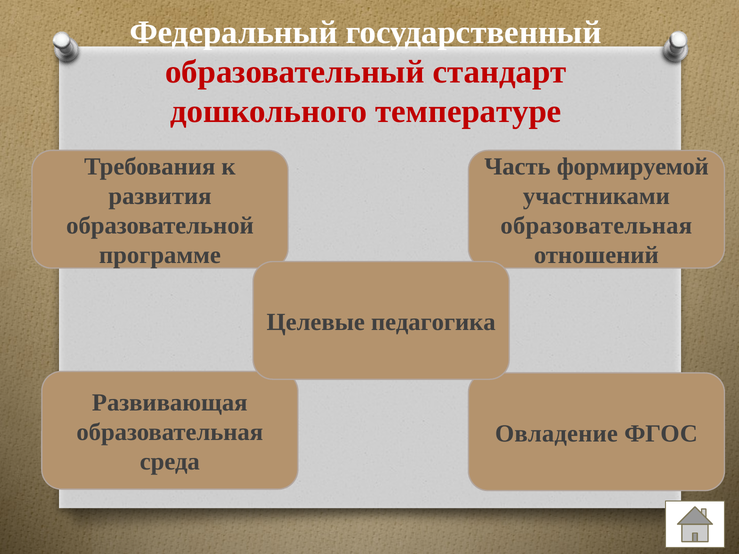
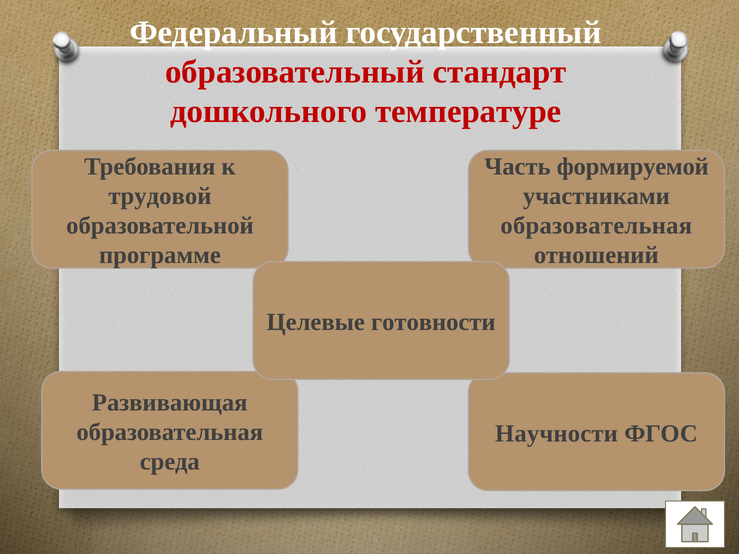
развития: развития -> трудовой (160, 196)
педагогика: педагогика -> готовности (433, 322)
Овладение: Овладение -> Научности (556, 434)
